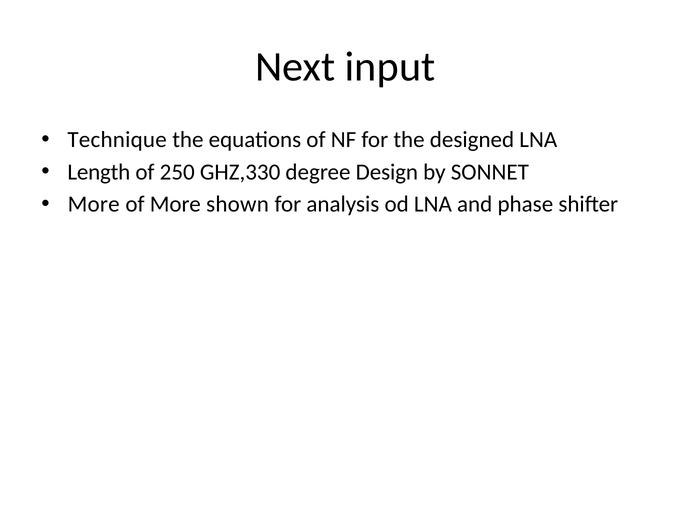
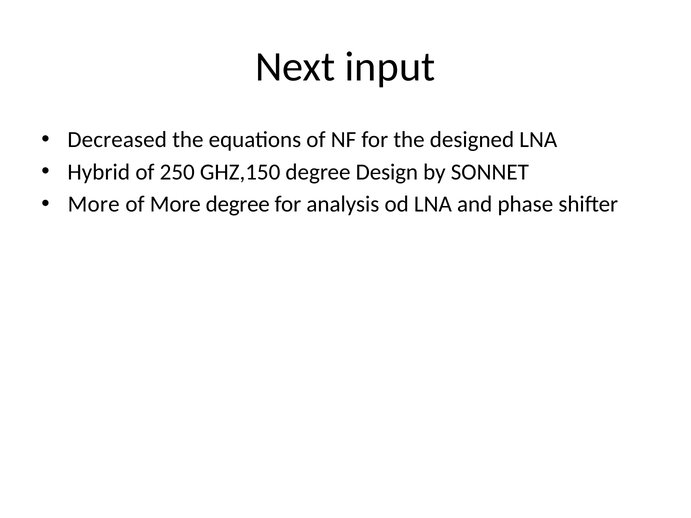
Technique: Technique -> Decreased (117, 140)
Length: Length -> Hybrid (99, 172)
GHZ,330: GHZ,330 -> GHZ,150 (240, 172)
More shown: shown -> degree (238, 204)
